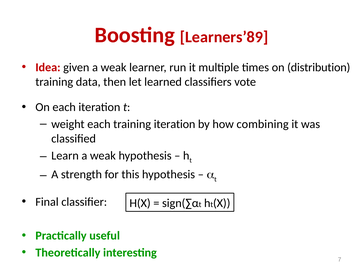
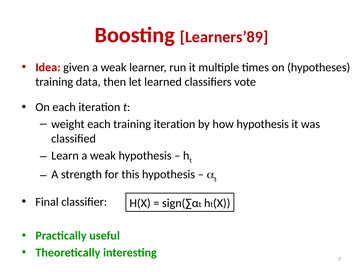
distribution: distribution -> hypotheses (319, 67)
how combining: combining -> hypothesis (263, 124)
